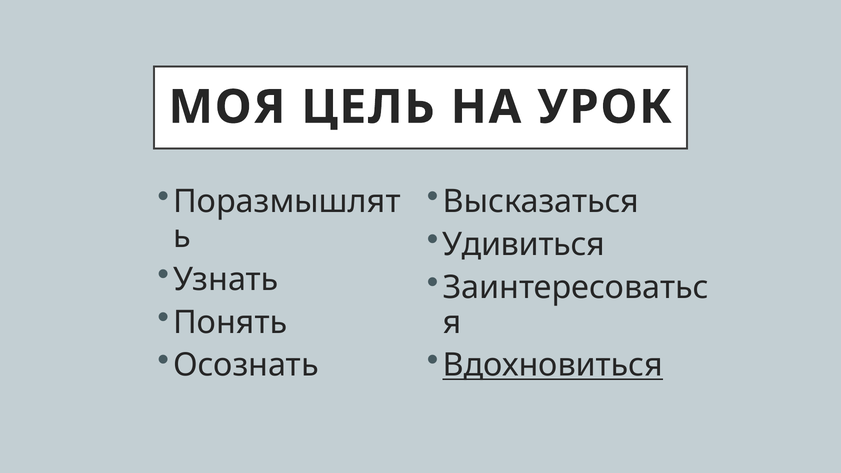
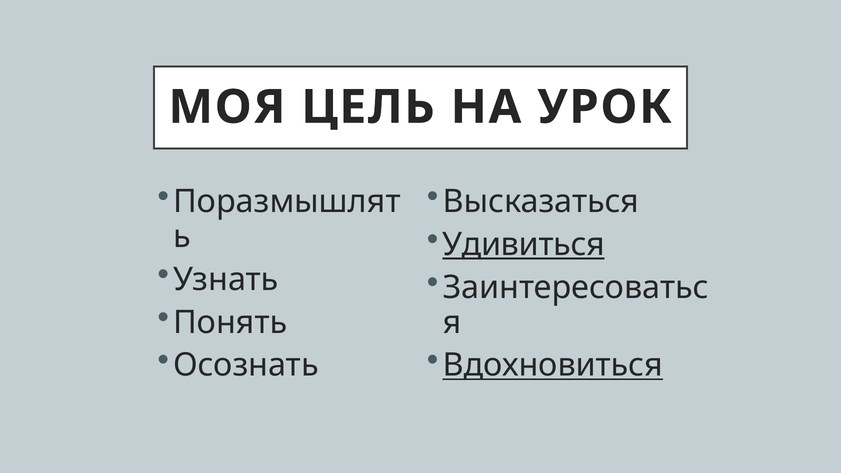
Удивиться underline: none -> present (524, 245)
